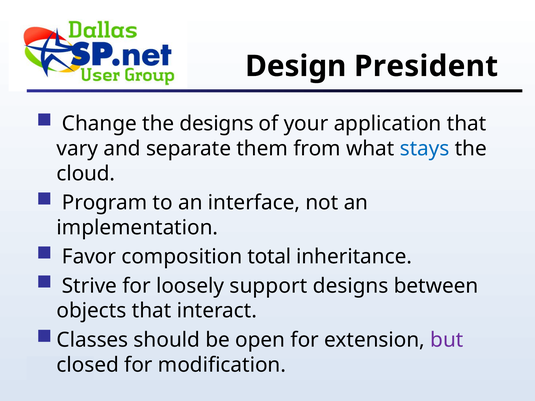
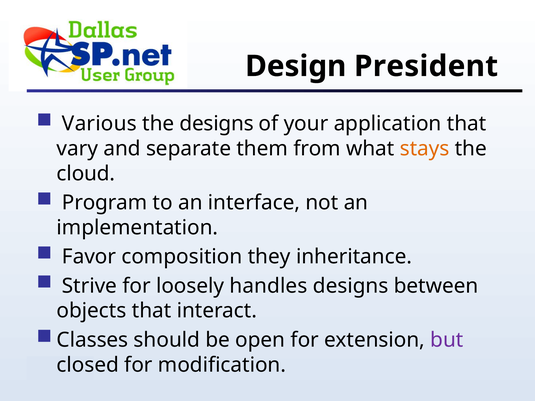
Change: Change -> Various (99, 124)
stays colour: blue -> orange (425, 149)
total: total -> they (269, 257)
support: support -> handles (269, 286)
